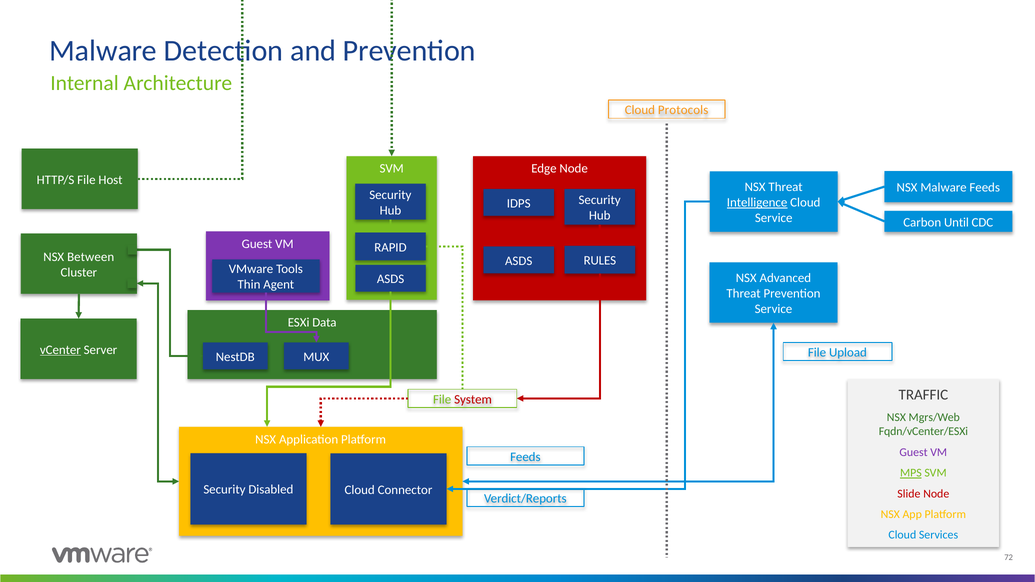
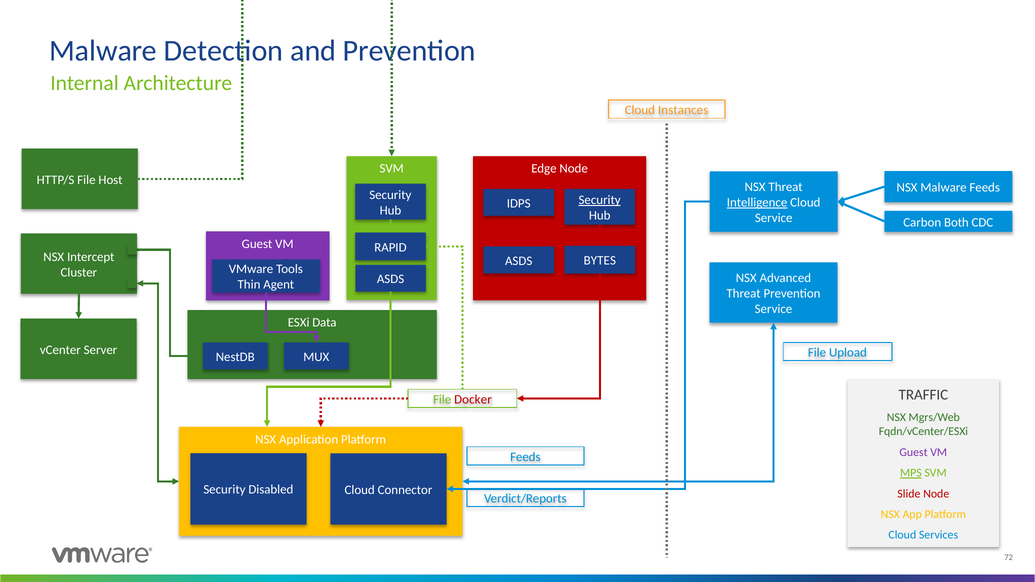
Protocols: Protocols -> Instances (683, 110)
Security underline: none -> present (600, 200)
Until: Until -> Both (956, 222)
Between: Between -> Intercept (91, 257)
RULES: RULES -> BYTES (600, 261)
vCenter underline: present -> none (60, 350)
System: System -> Docker (473, 399)
